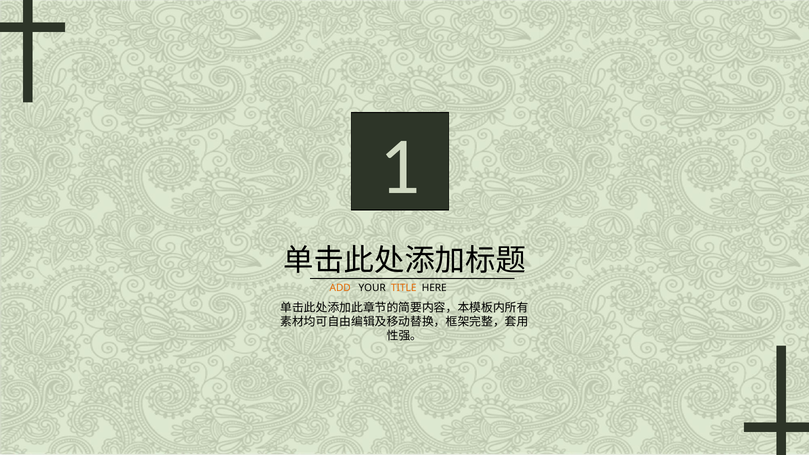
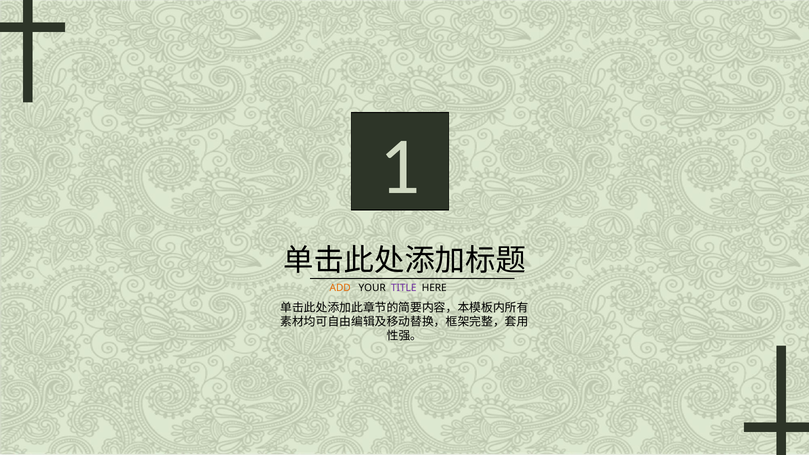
TITLE colour: orange -> purple (404, 288)
